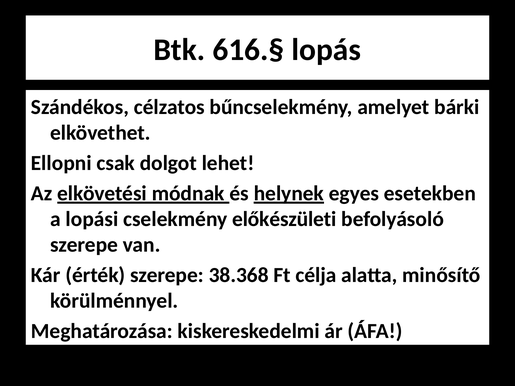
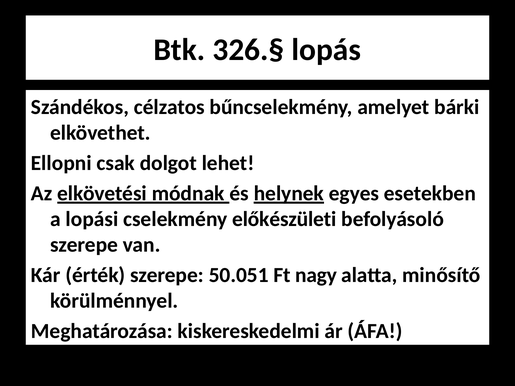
616.§: 616.§ -> 326.§ (248, 50)
38.368: 38.368 -> 50.051 (239, 275)
célja: célja -> nagy (316, 275)
